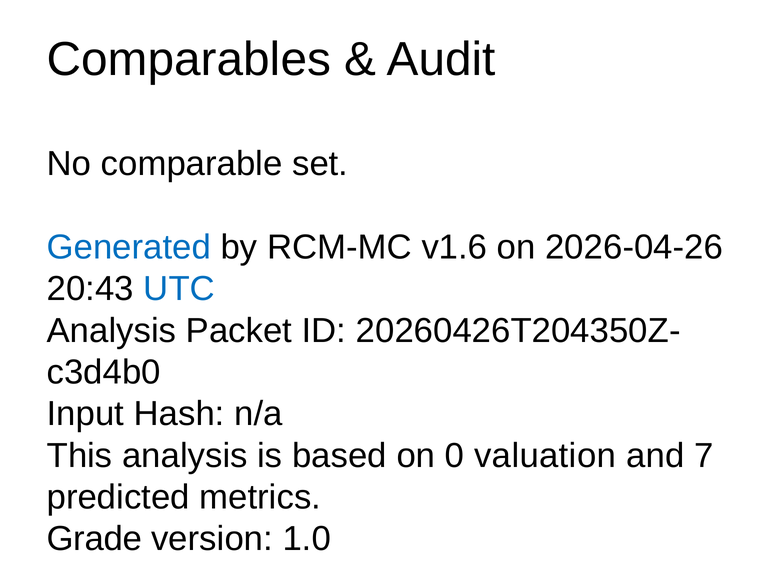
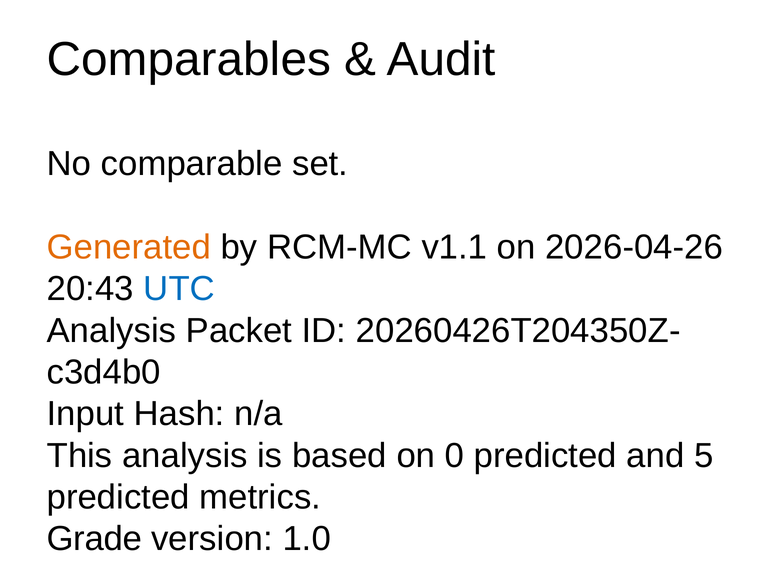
Generated colour: blue -> orange (129, 247)
v1.6: v1.6 -> v1.1 (454, 247)
0 valuation: valuation -> predicted (545, 456)
7: 7 -> 5 (704, 456)
